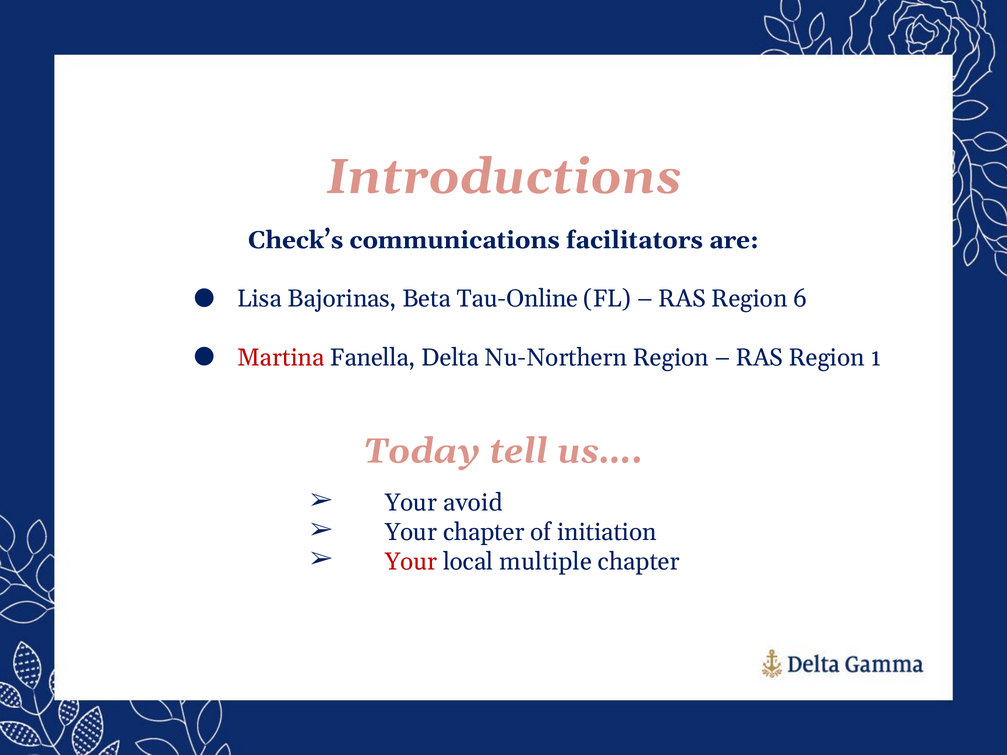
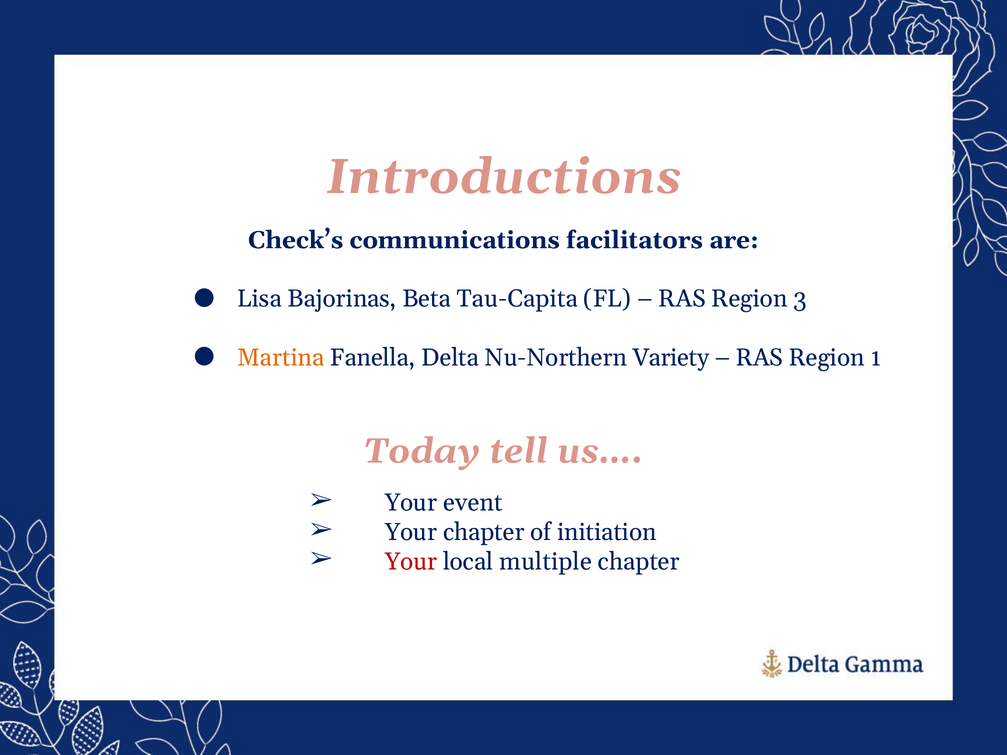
Tau-Online: Tau-Online -> Tau-Capita (517, 299)
6: 6 -> 3 (800, 299)
Martina colour: red -> orange (281, 358)
Nu-Northern Region: Region -> Variety (671, 358)
avoid: avoid -> event (473, 503)
